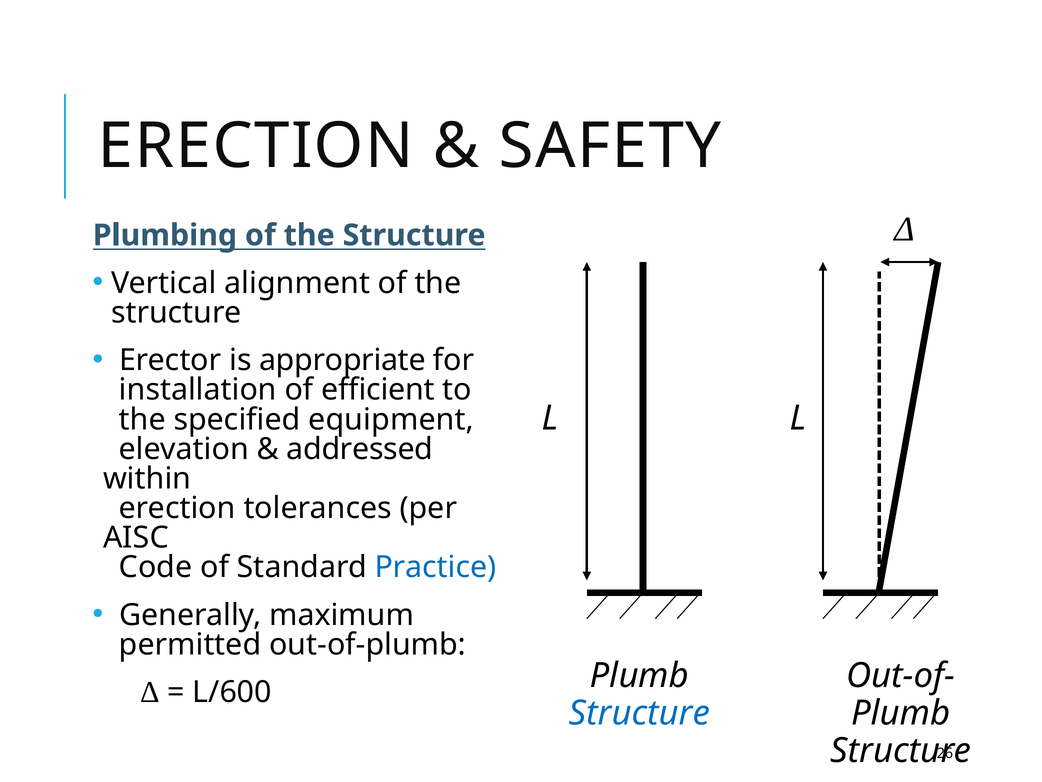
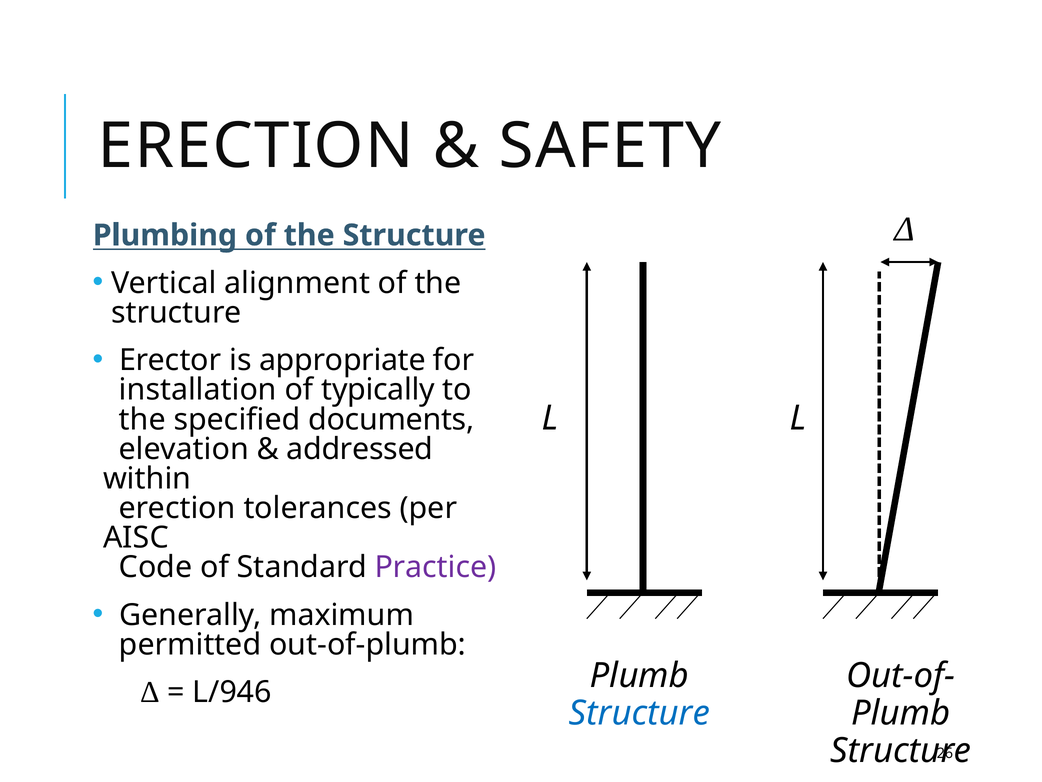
efficient: efficient -> typically (378, 390)
equipment: equipment -> documents (391, 419)
Practice colour: blue -> purple (435, 567)
L/600: L/600 -> L/946 (232, 692)
